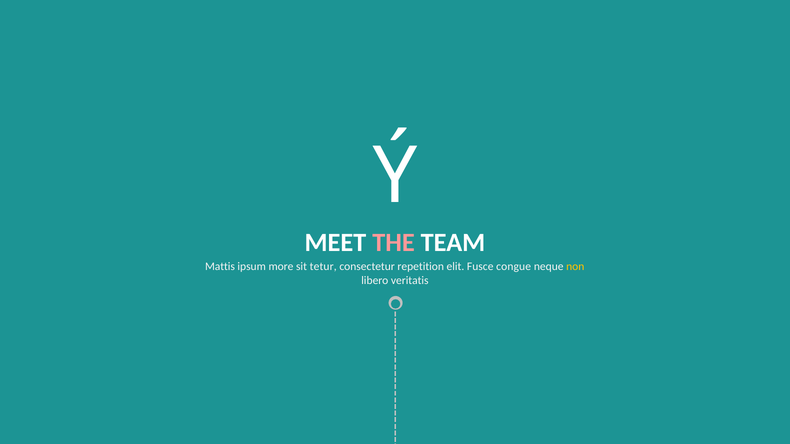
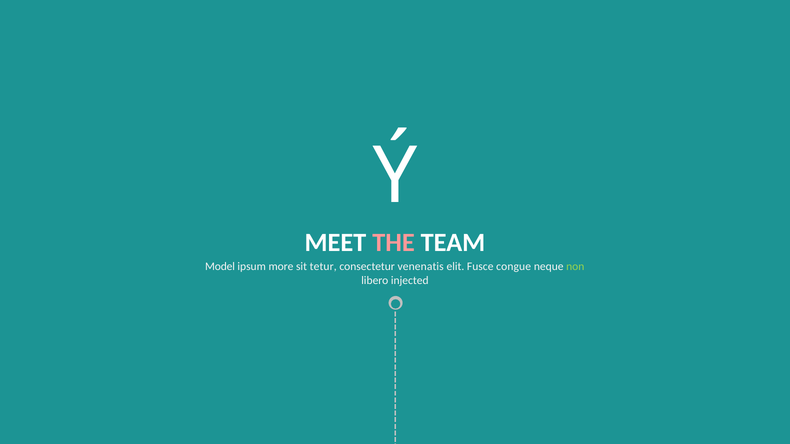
Mattis: Mattis -> Model (220, 267)
repetition: repetition -> venenatis (421, 267)
non colour: yellow -> light green (575, 267)
veritatis: veritatis -> injected (410, 281)
